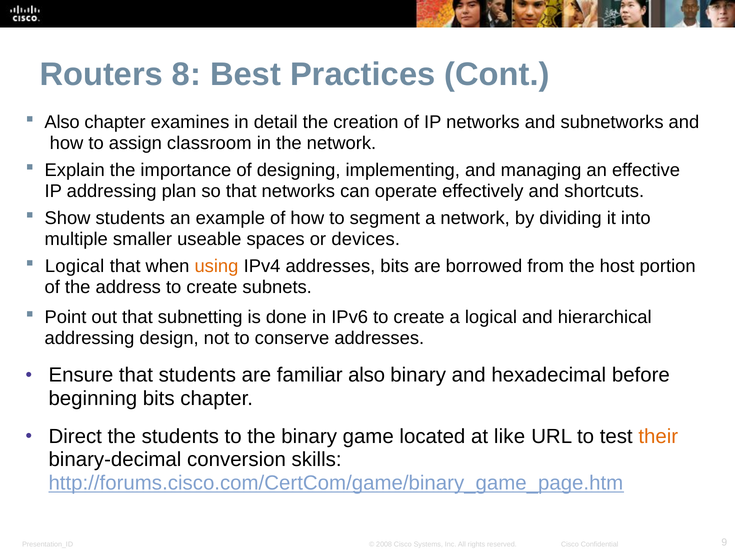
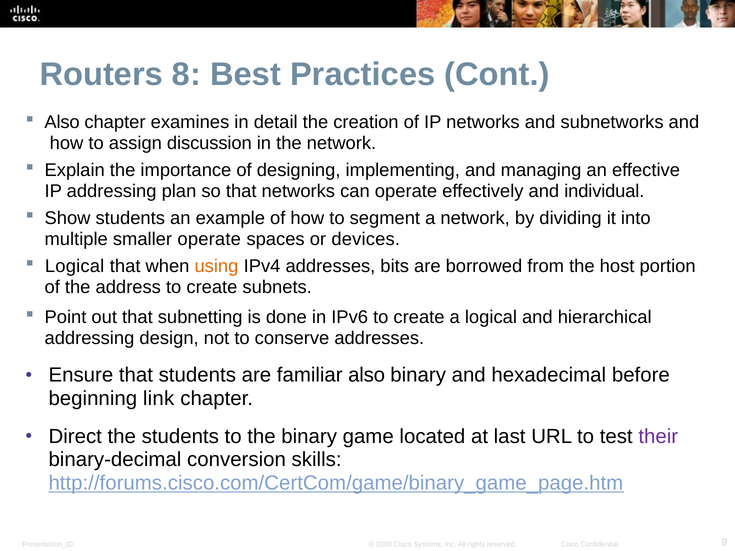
classroom: classroom -> discussion (209, 143)
shortcuts: shortcuts -> individual (604, 191)
smaller useable: useable -> operate (209, 239)
beginning bits: bits -> link (159, 399)
like: like -> last (510, 437)
their colour: orange -> purple (658, 437)
